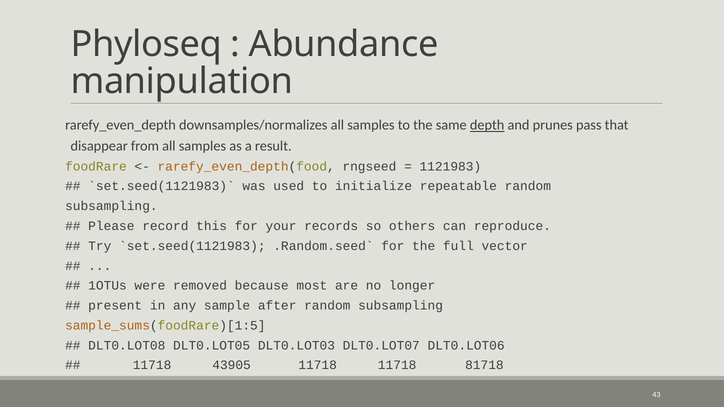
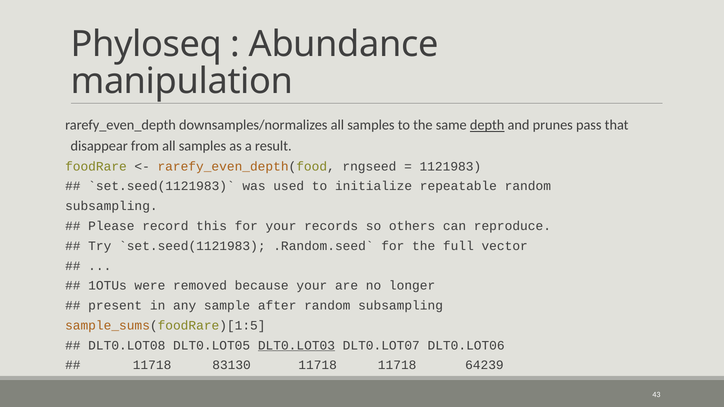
because most: most -> your (312, 286)
DLT0.LOT03 underline: none -> present (296, 346)
43905: 43905 -> 83130 (232, 365)
81718: 81718 -> 64239 (484, 365)
